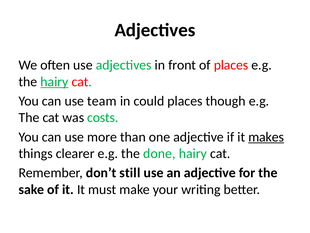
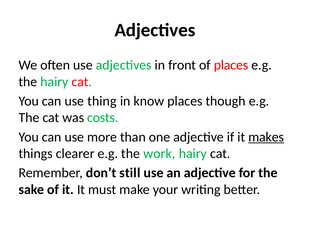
hairy underline: present -> none (54, 82)
team: team -> thing (102, 101)
could: could -> know (149, 101)
done: done -> work (159, 153)
